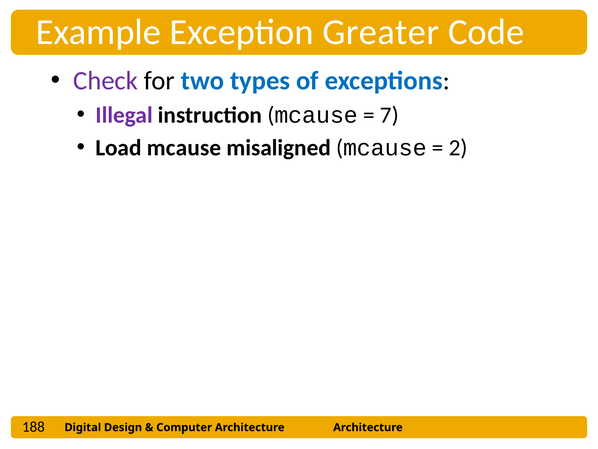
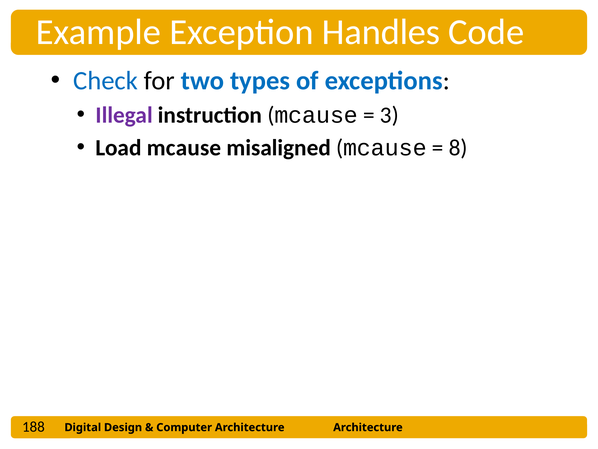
Greater: Greater -> Handles (381, 32)
Check colour: purple -> blue (106, 81)
7: 7 -> 3 (389, 115)
2: 2 -> 8 (458, 148)
